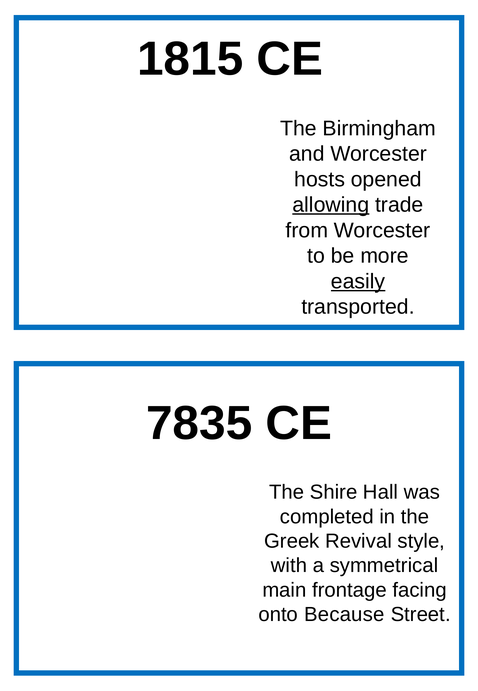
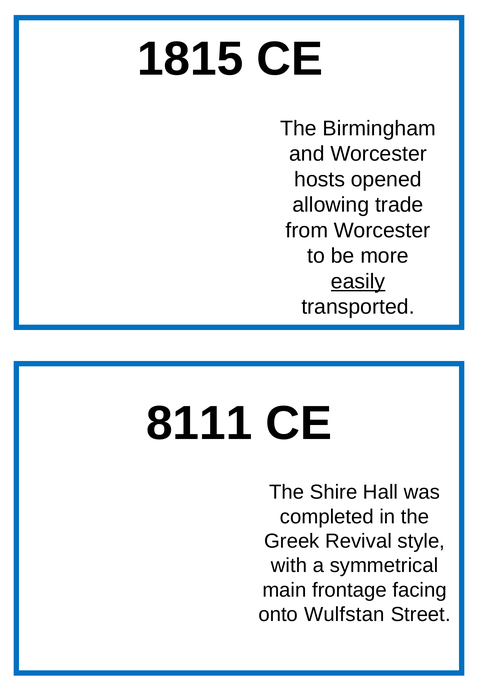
allowing underline: present -> none (331, 205)
7835: 7835 -> 8111 (199, 423)
Because: Because -> Wulfstan (344, 614)
